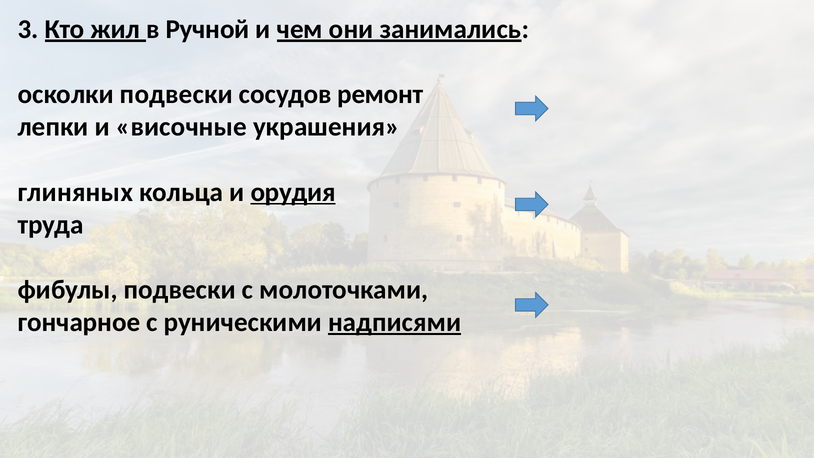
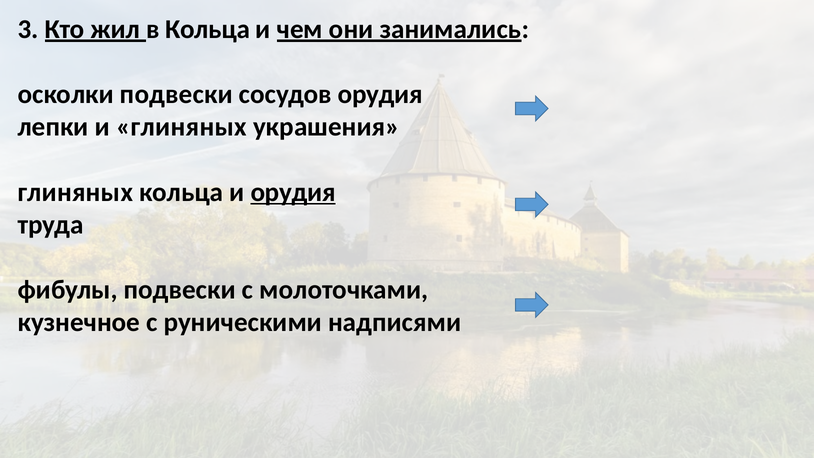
в Ручной: Ручной -> Кольца (208, 29)
сосудов ремонт: ремонт -> орудия (380, 94)
и височные: височные -> глиняных (181, 127)
гончарное: гончарное -> кузнечное (79, 322)
надписями underline: present -> none (395, 322)
